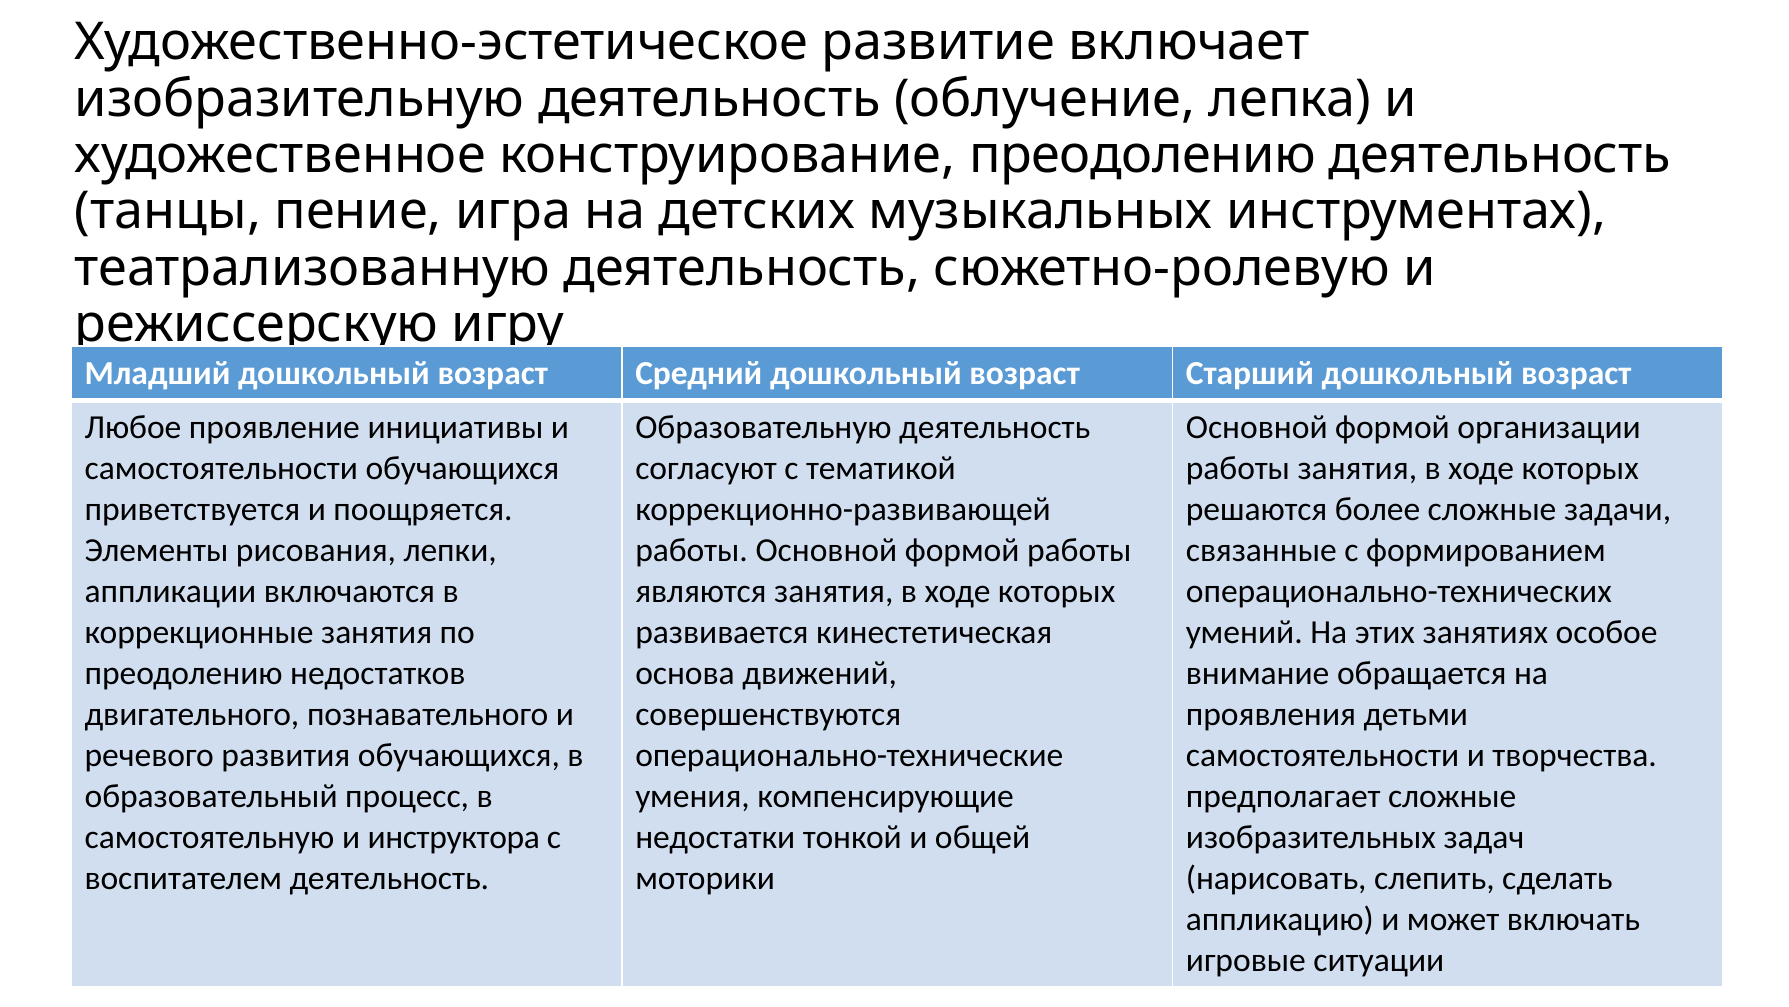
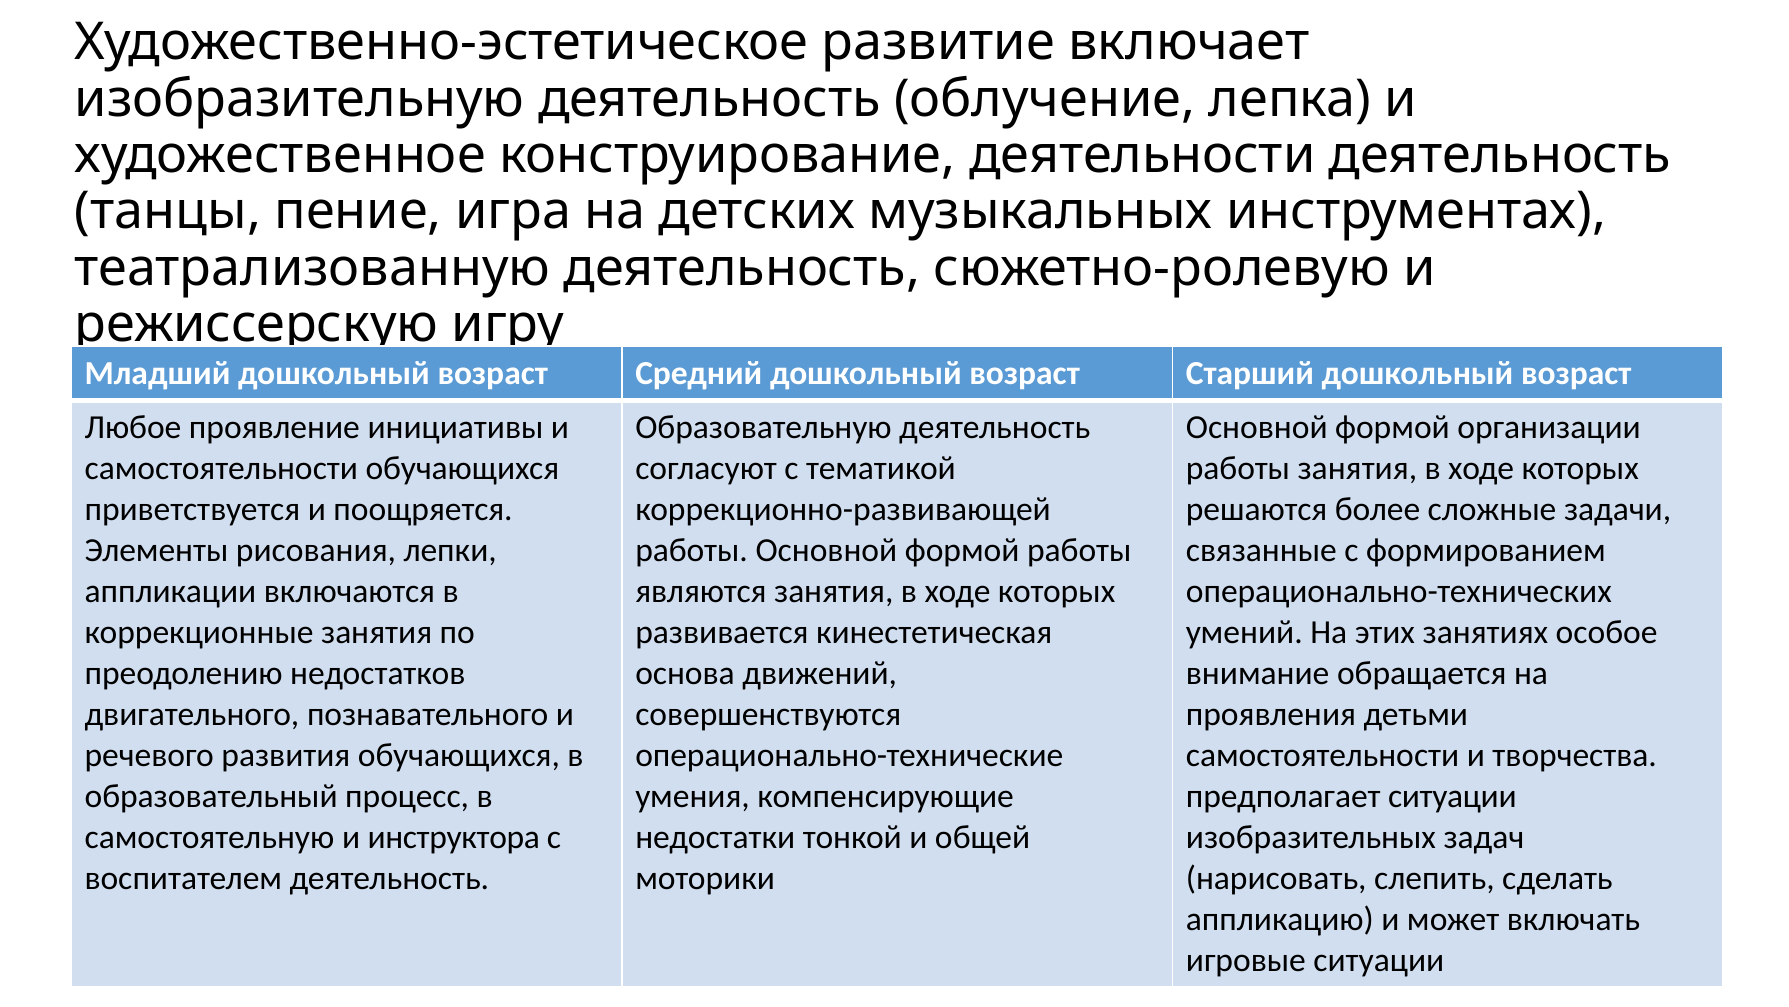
конструирование преодолению: преодолению -> деятельности (1142, 155)
предполагает сложные: сложные -> ситуации (1452, 796)
